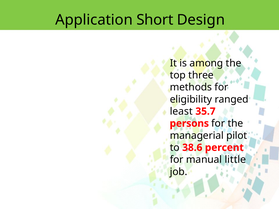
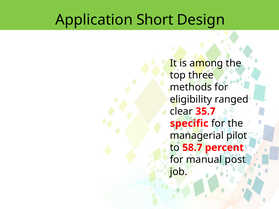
least: least -> clear (181, 111)
persons: persons -> specific (189, 124)
38.6: 38.6 -> 58.7 (192, 148)
little: little -> post (235, 160)
